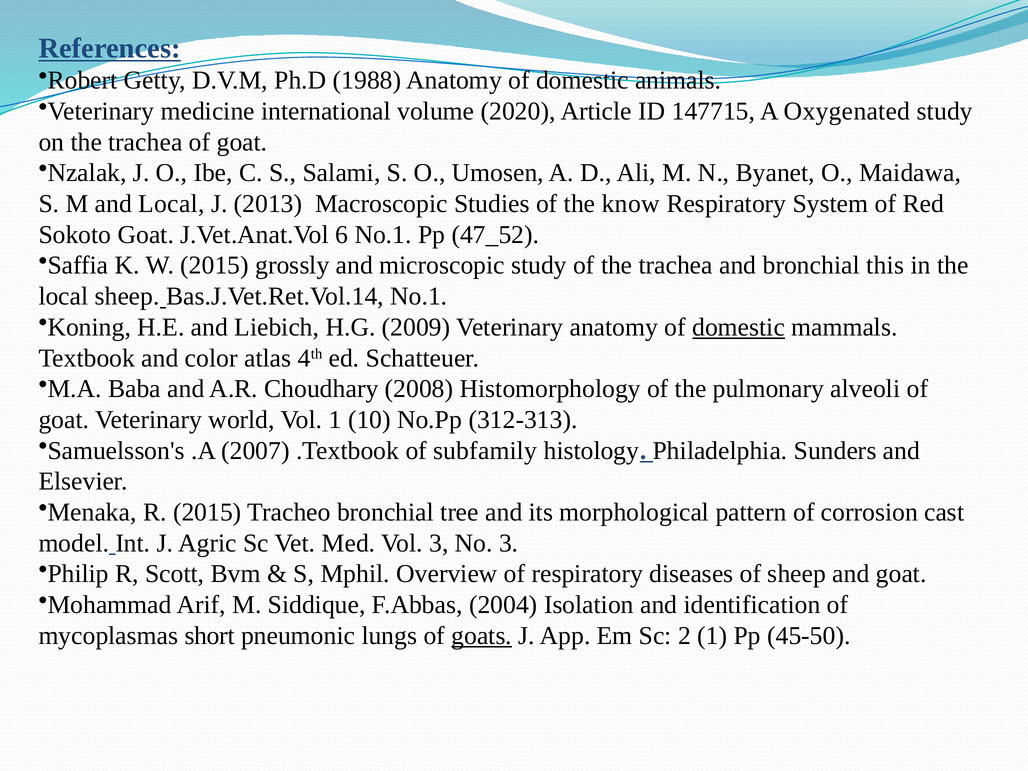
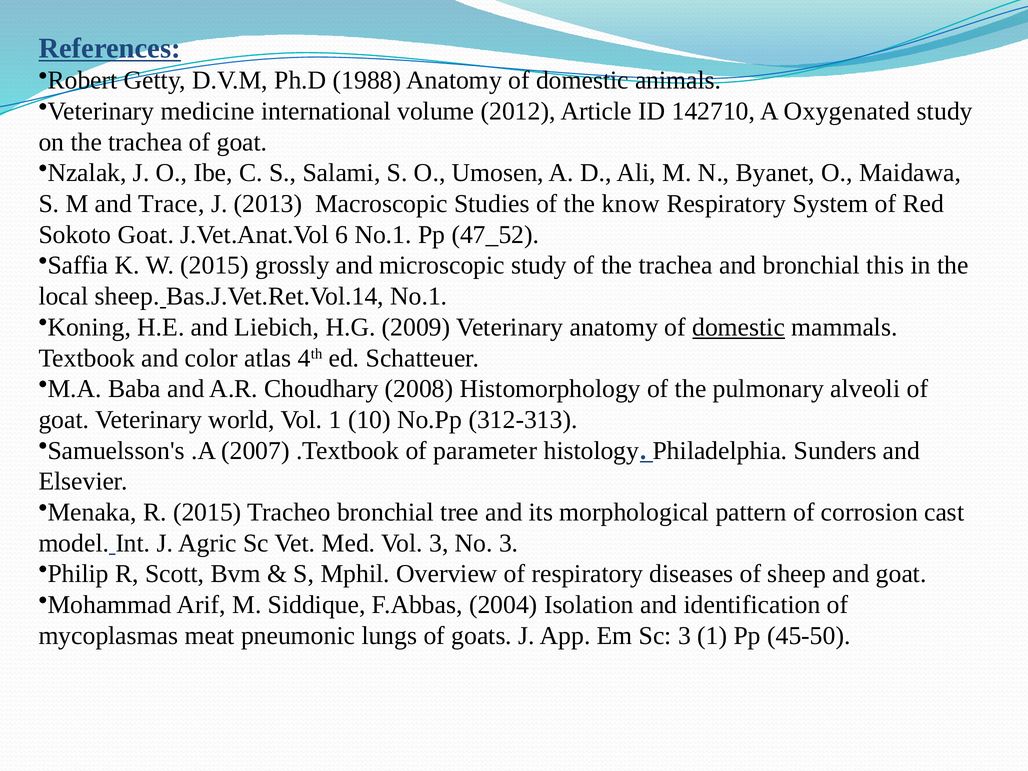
2020: 2020 -> 2012 (518, 111)
147715: 147715 -> 142710 (713, 111)
and Local: Local -> Trace (171, 204)
subfamily: subfamily -> parameter (485, 451)
short: short -> meat (210, 636)
goats underline: present -> none (482, 636)
Sc 2: 2 -> 3 (685, 636)
